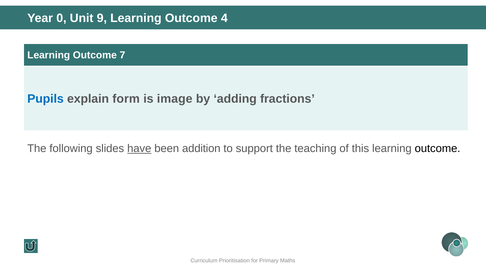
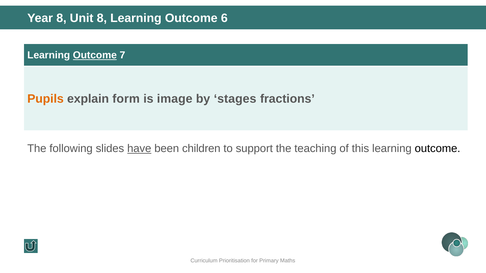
Year 0: 0 -> 8 (61, 18)
Unit 9: 9 -> 8 (102, 18)
4: 4 -> 6 (224, 18)
Outcome underline: none -> present (95, 55)
Pupils colour: blue -> orange (46, 99)
adding: adding -> stages (235, 99)
addition: addition -> children (201, 149)
